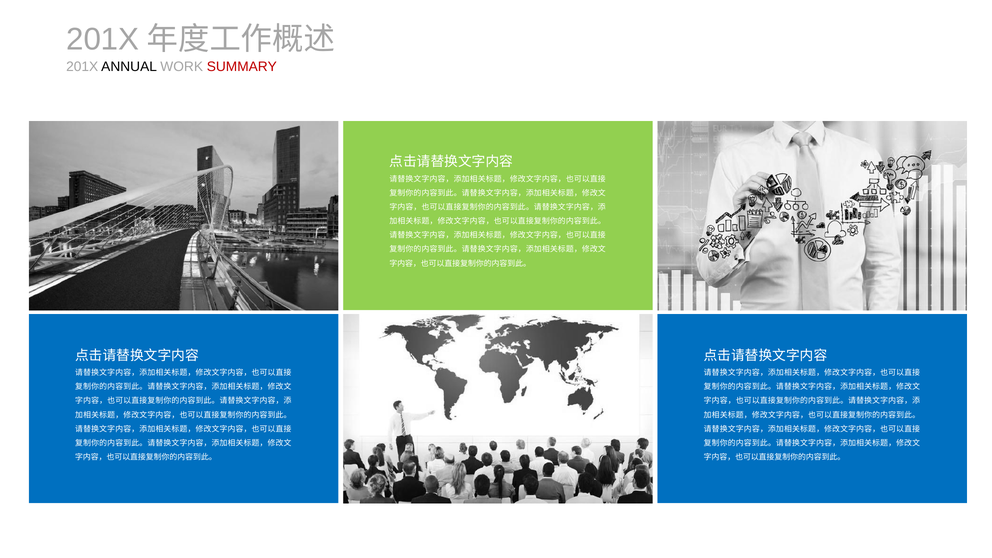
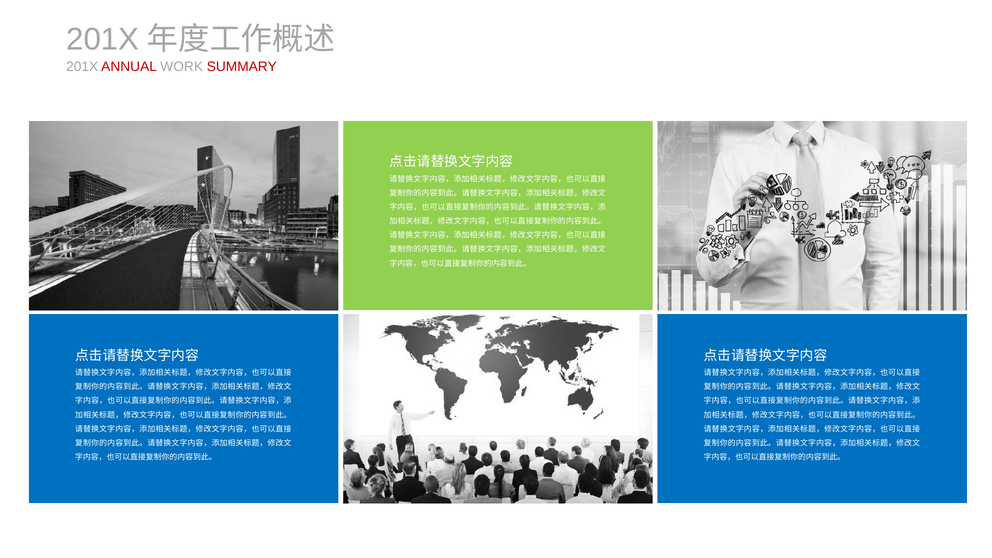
ANNUAL colour: black -> red (129, 67)
